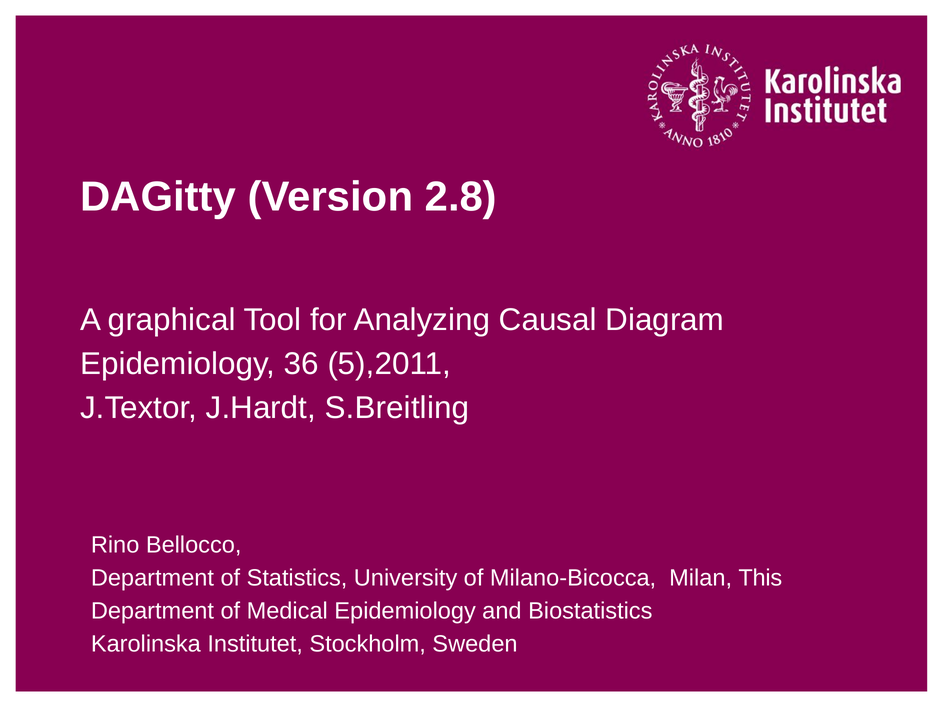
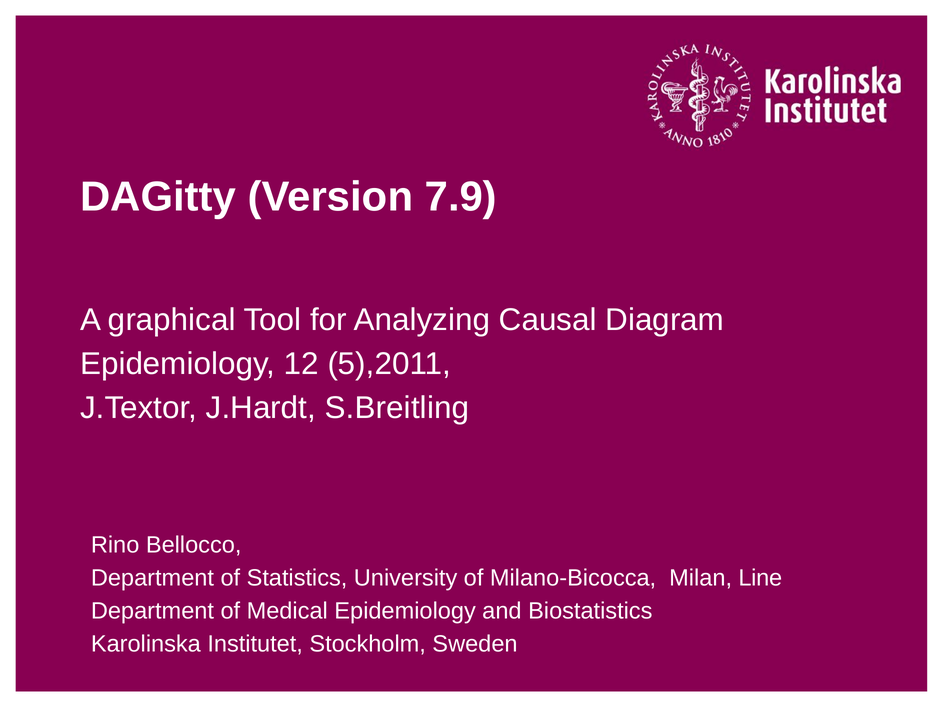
2.8: 2.8 -> 7.9 (461, 197)
36: 36 -> 12 (301, 364)
This: This -> Line (760, 578)
